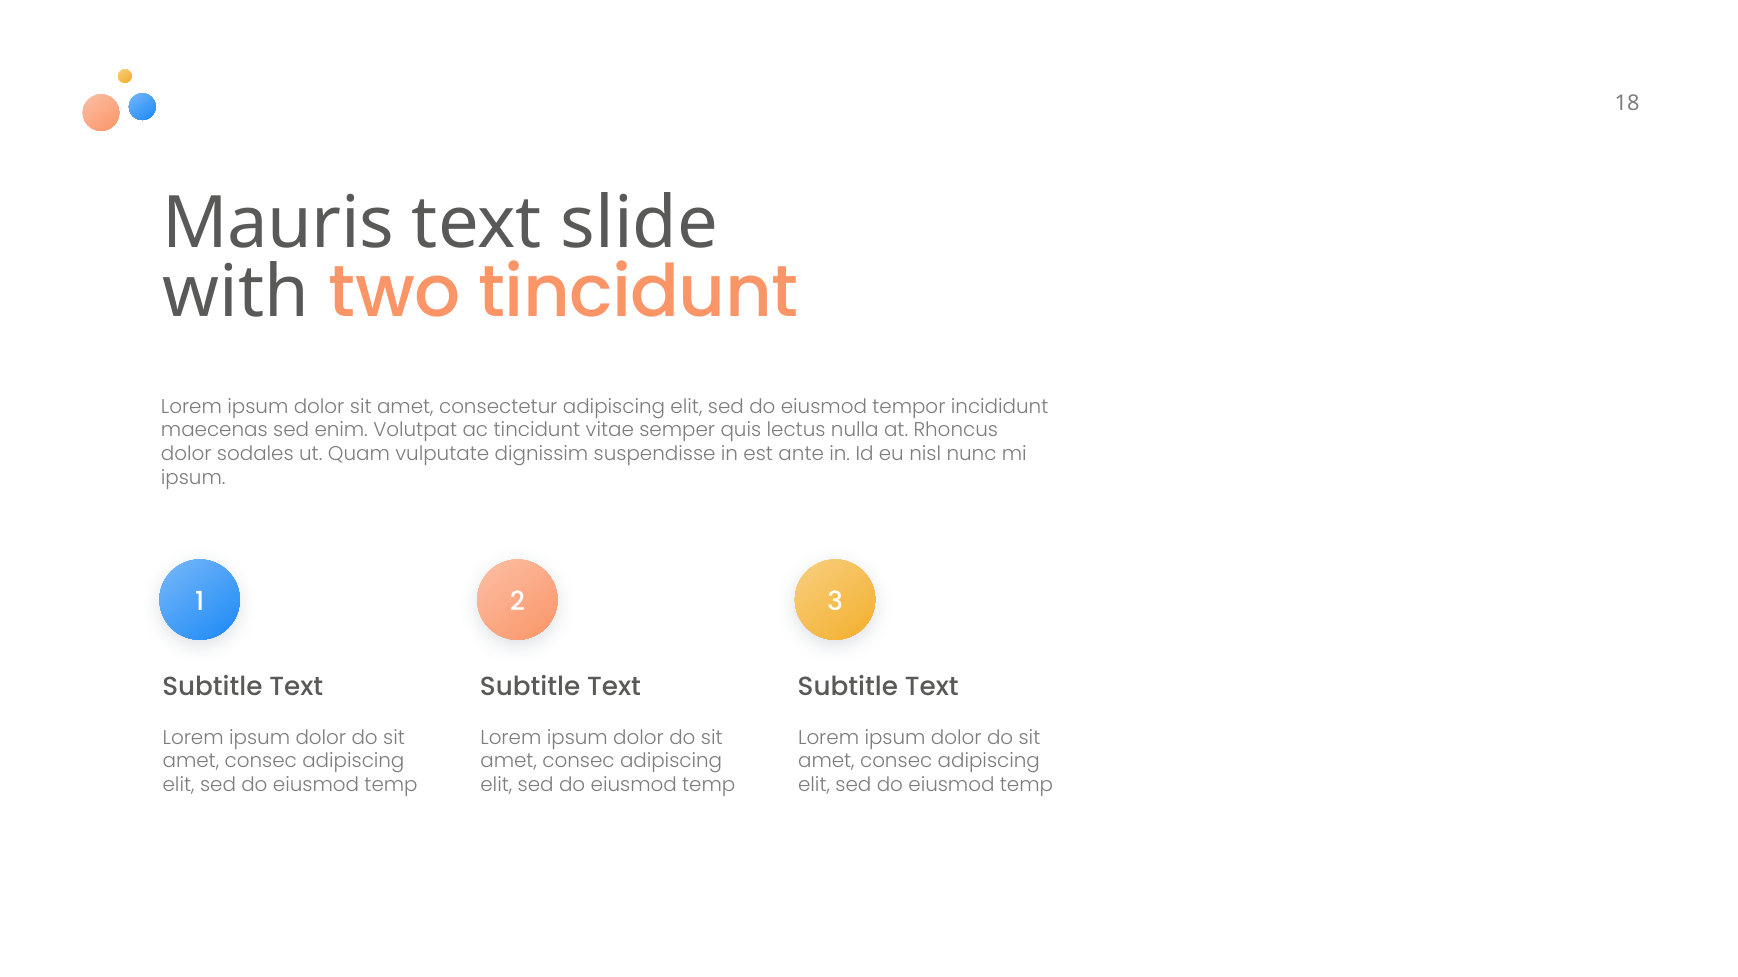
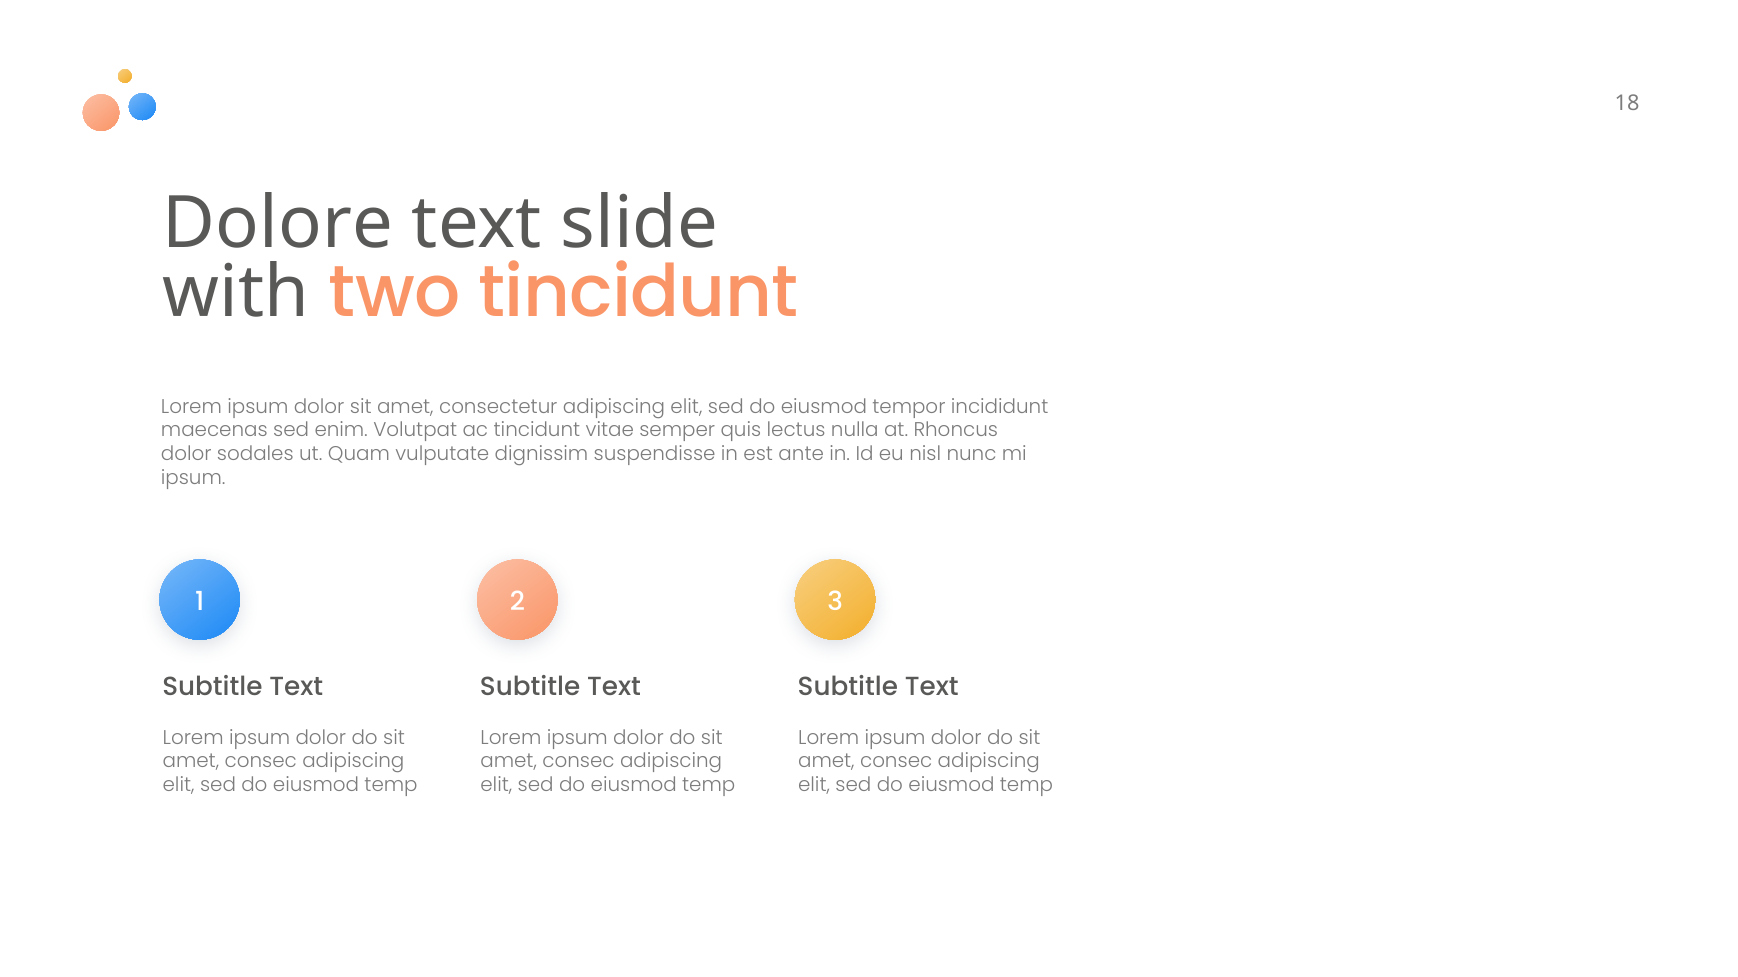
Mauris: Mauris -> Dolore (278, 224)
